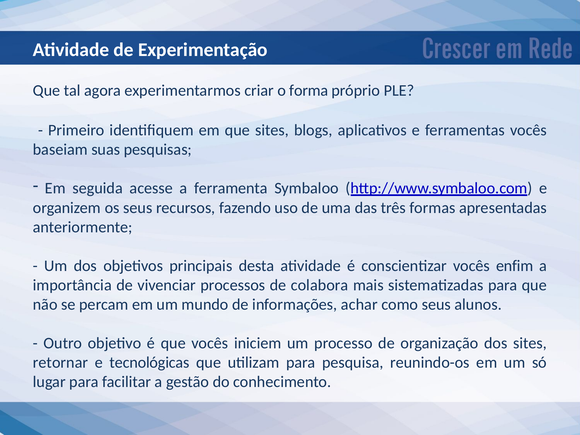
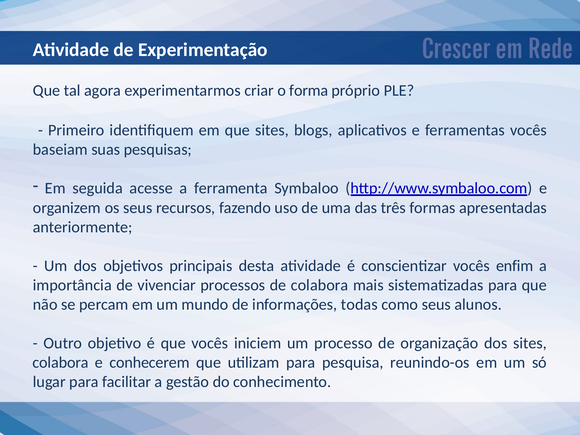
achar: achar -> todas (359, 305)
retornar: retornar -> colabora (61, 363)
tecnológicas: tecnológicas -> conhecerem (150, 363)
